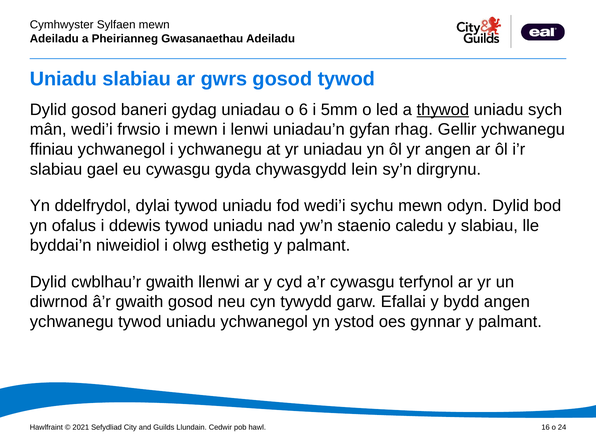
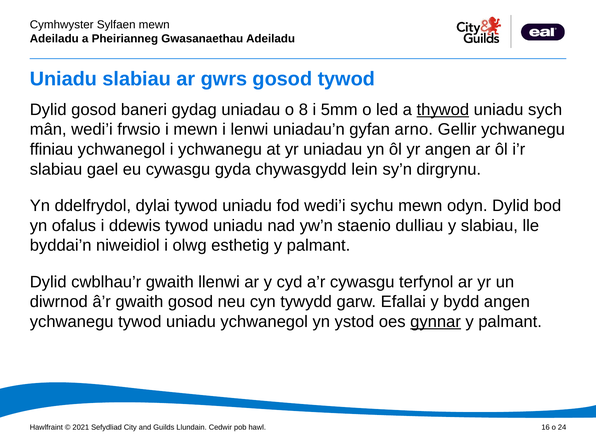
6: 6 -> 8 (303, 110)
rhag: rhag -> arno (414, 130)
caledu: caledu -> dulliau (419, 226)
gynnar underline: none -> present (436, 322)
